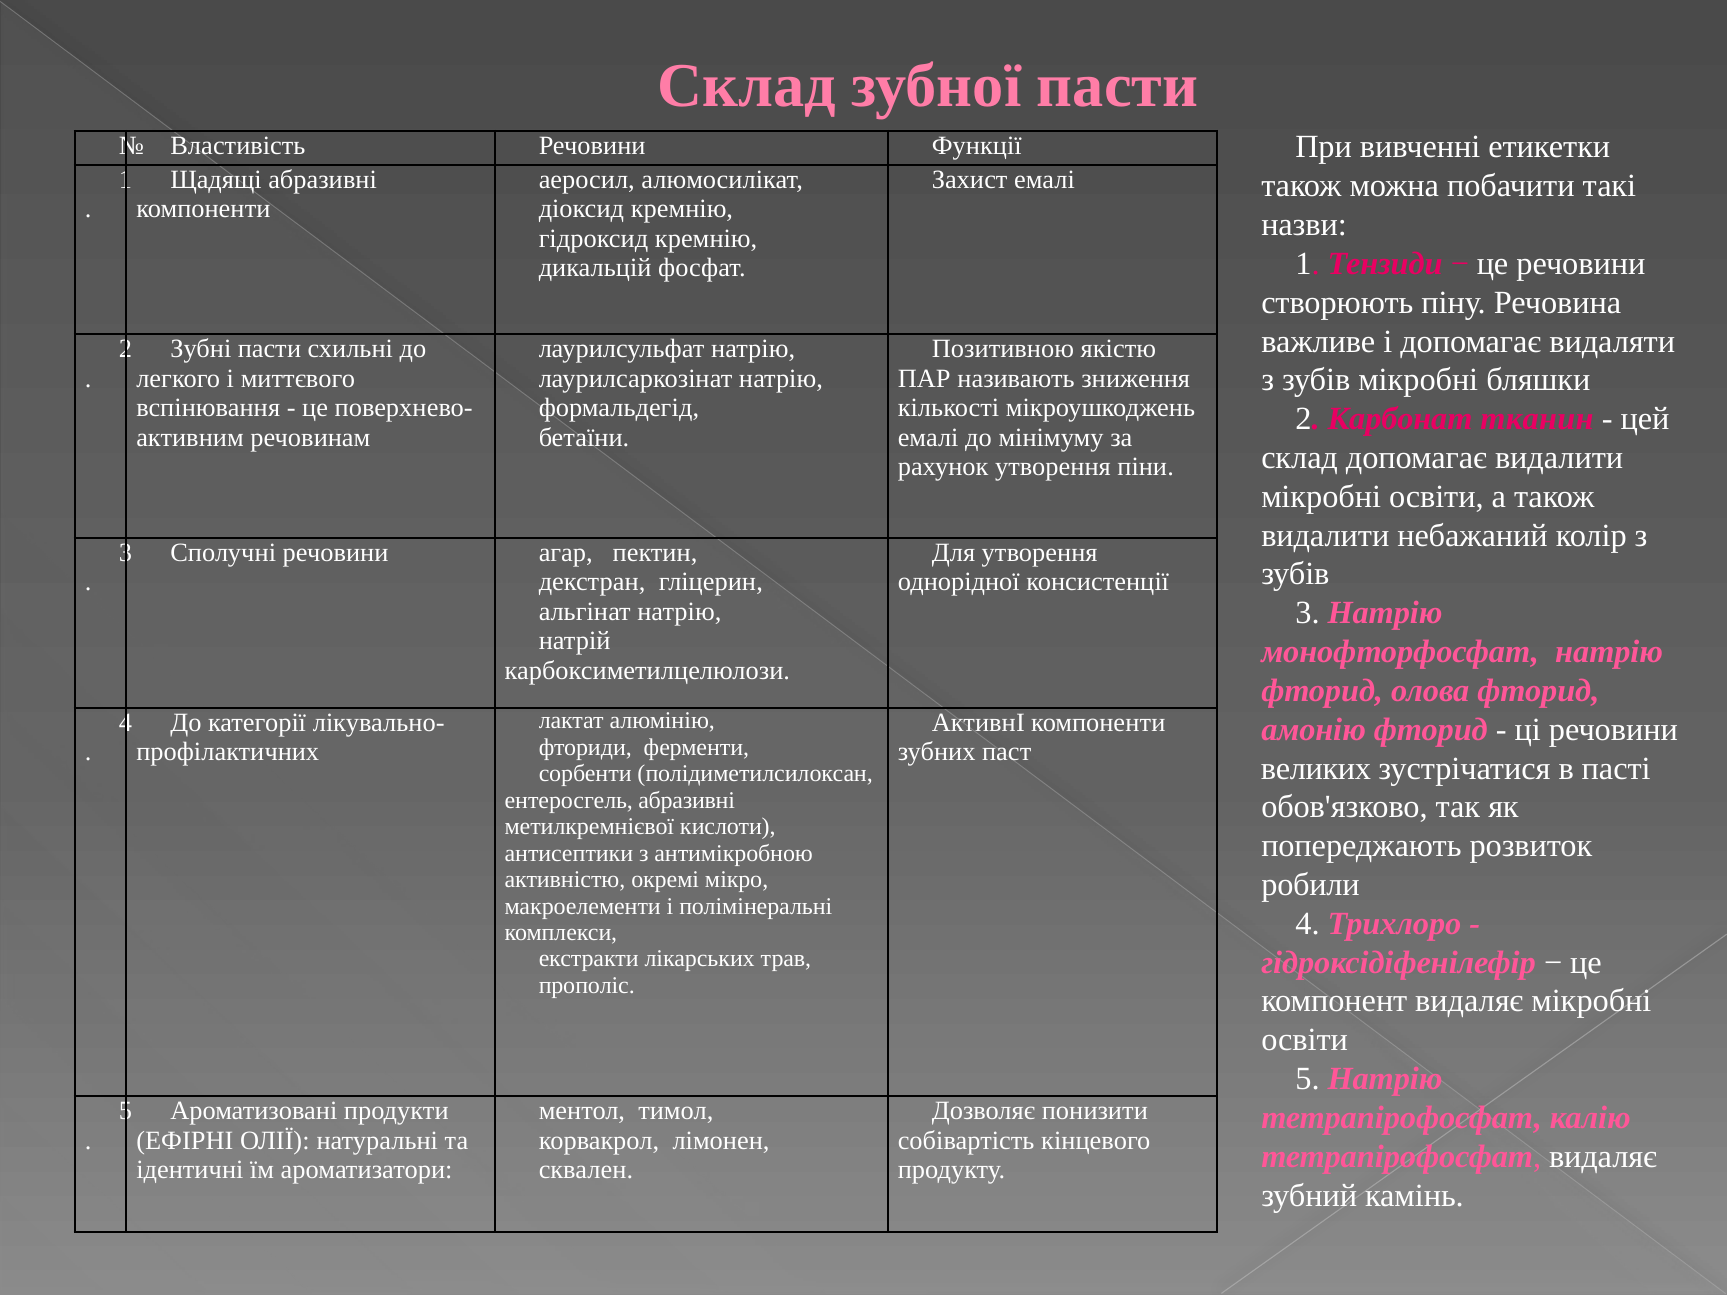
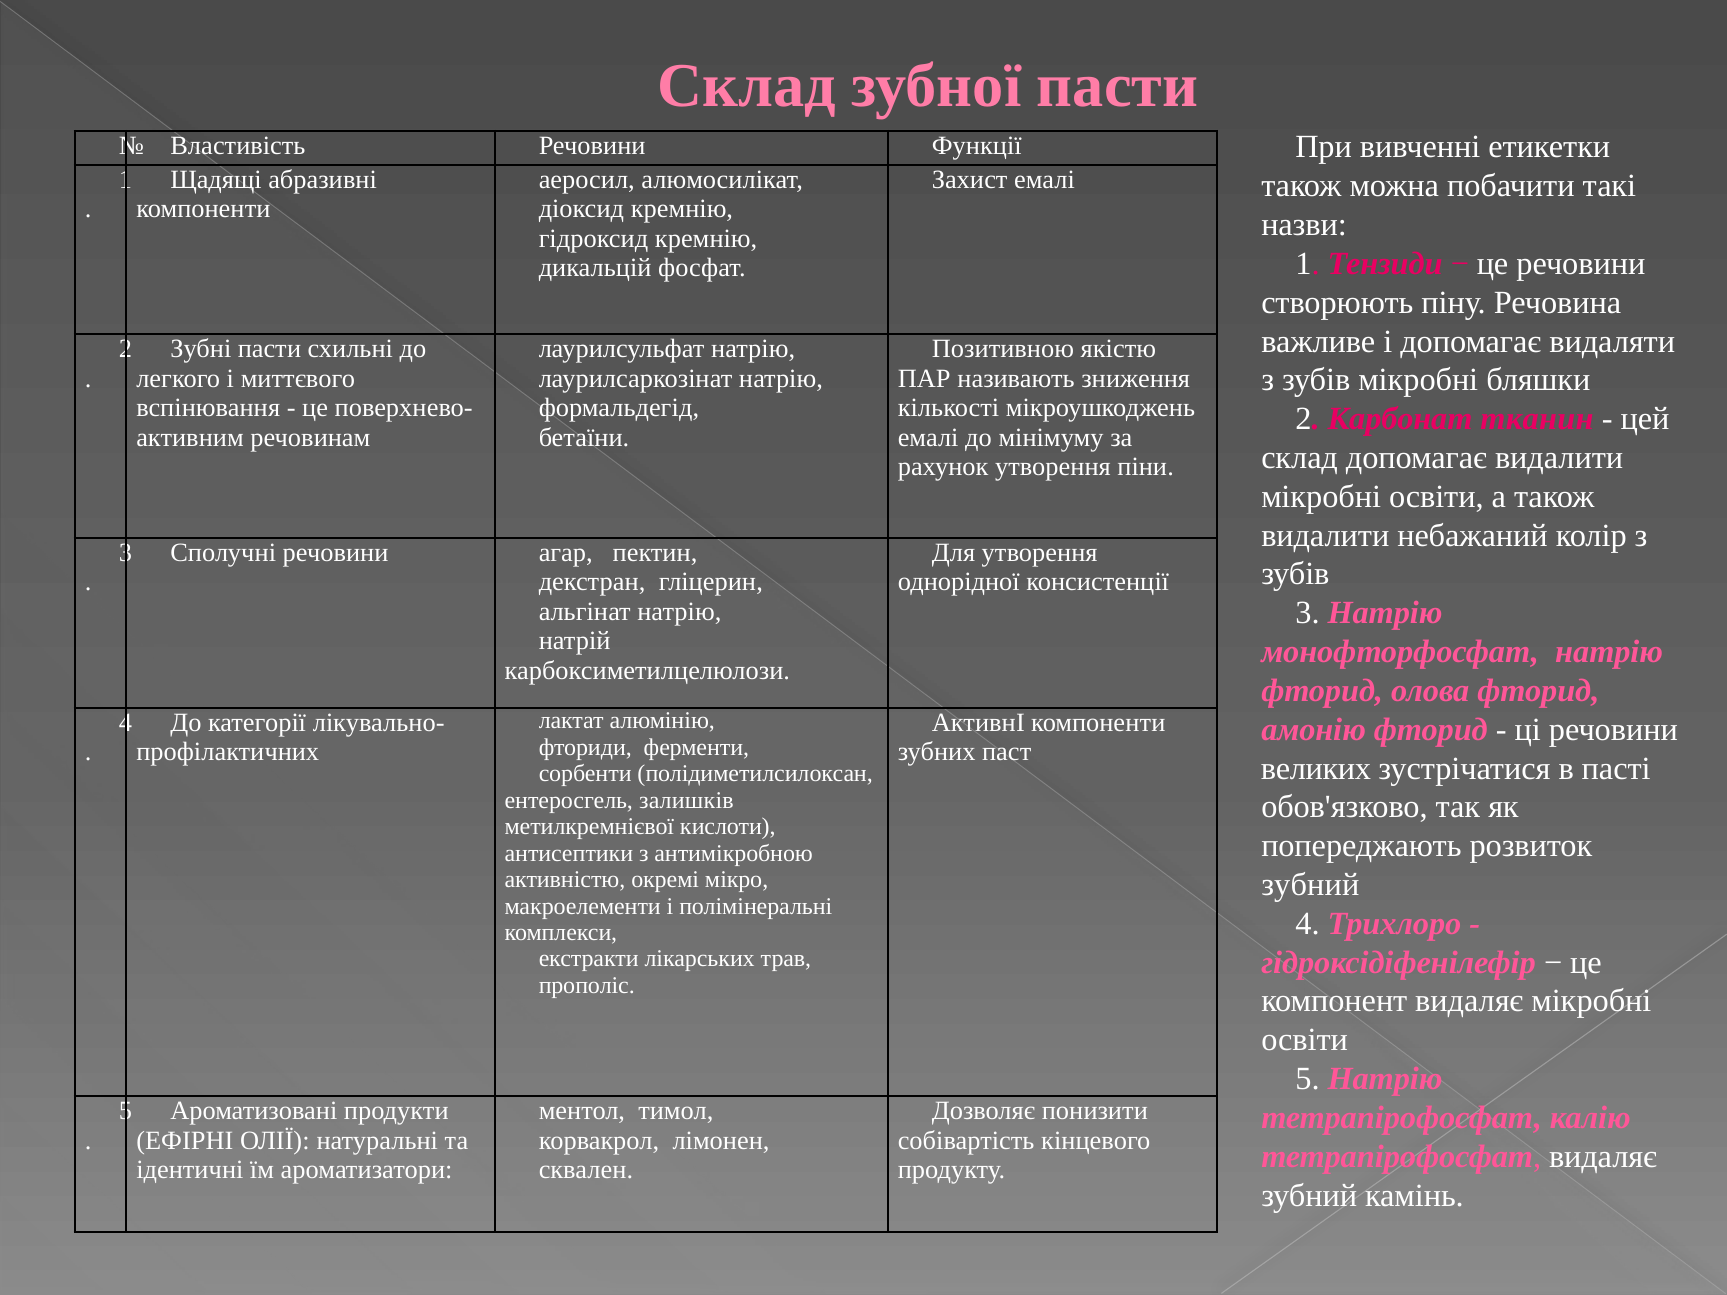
ентеросгель абразивні: абразивні -> залишків (686, 801)
робили: робили -> зубний (1310, 885)
